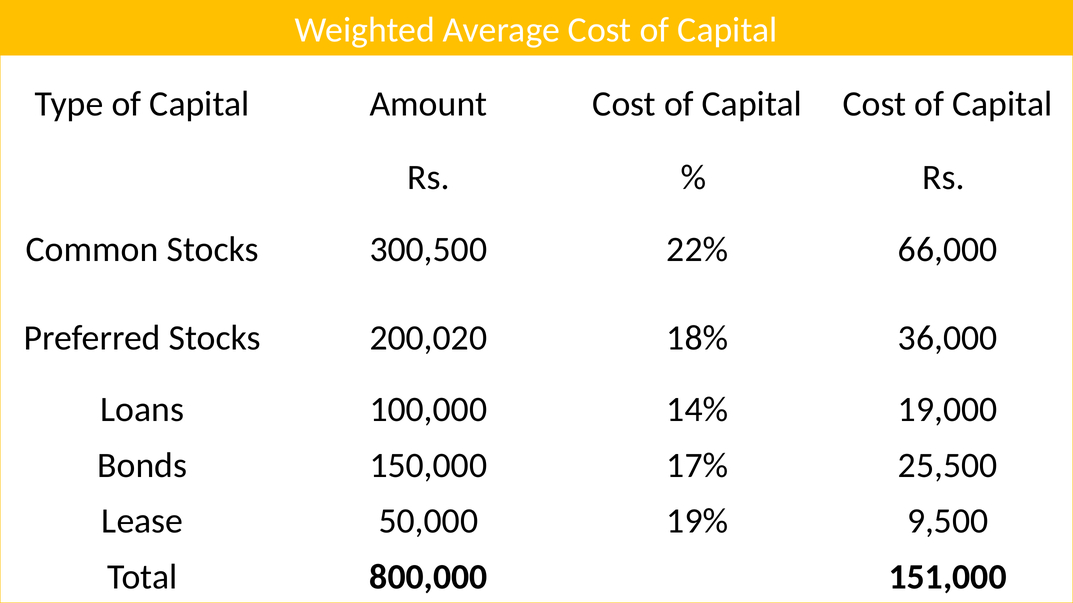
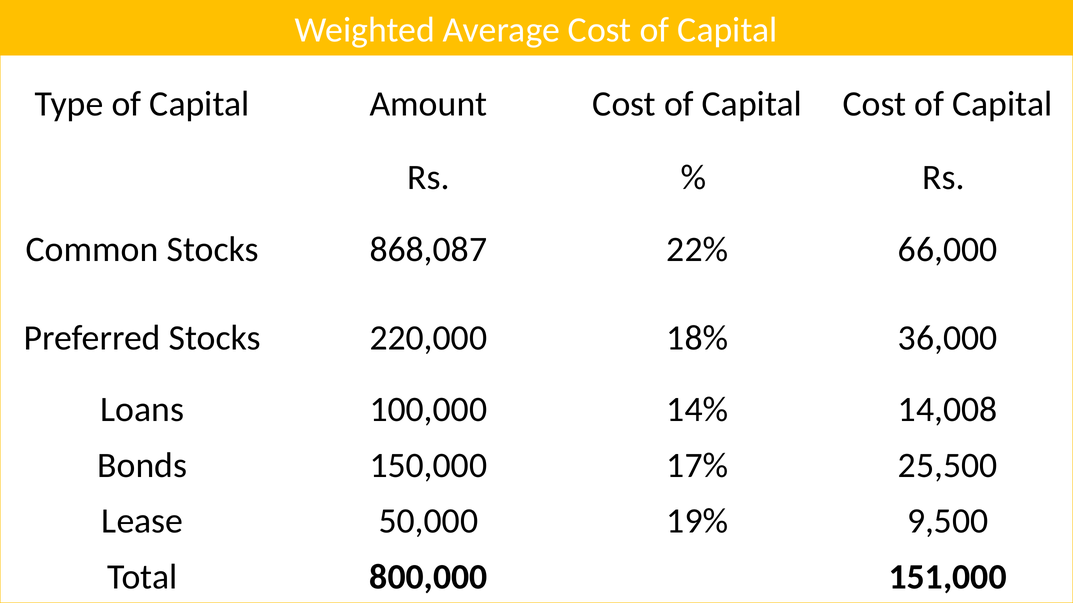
300,500: 300,500 -> 868,087 (428, 250)
200,020: 200,020 -> 220,000 (428, 338)
19,000: 19,000 -> 14,008 (948, 410)
